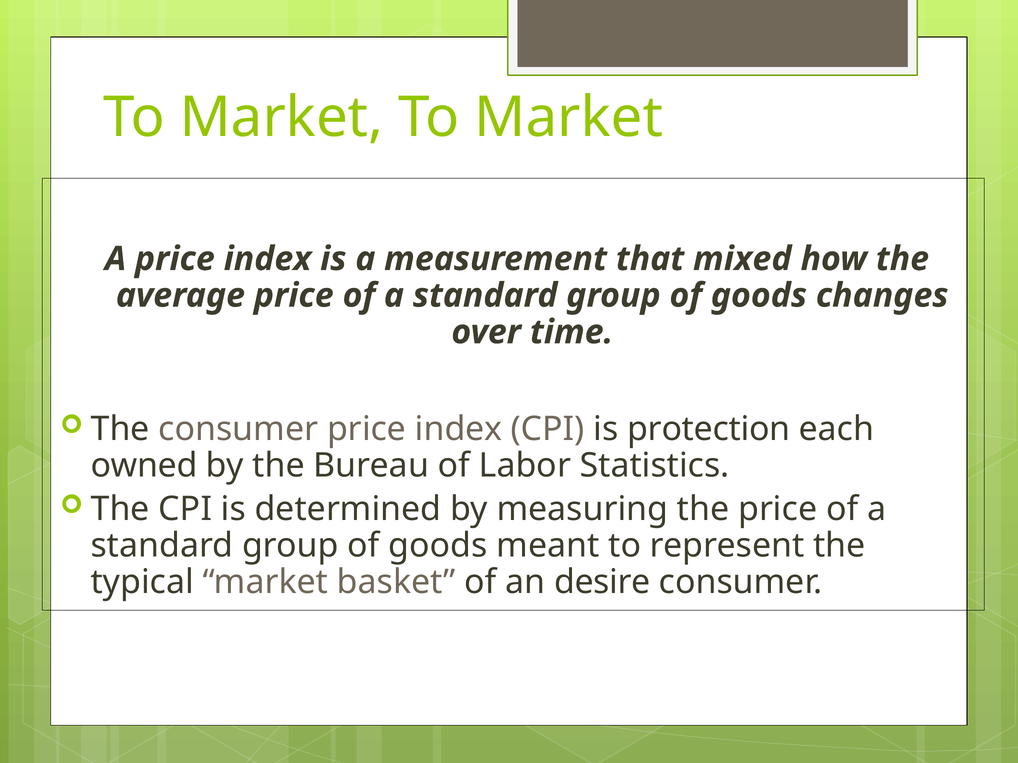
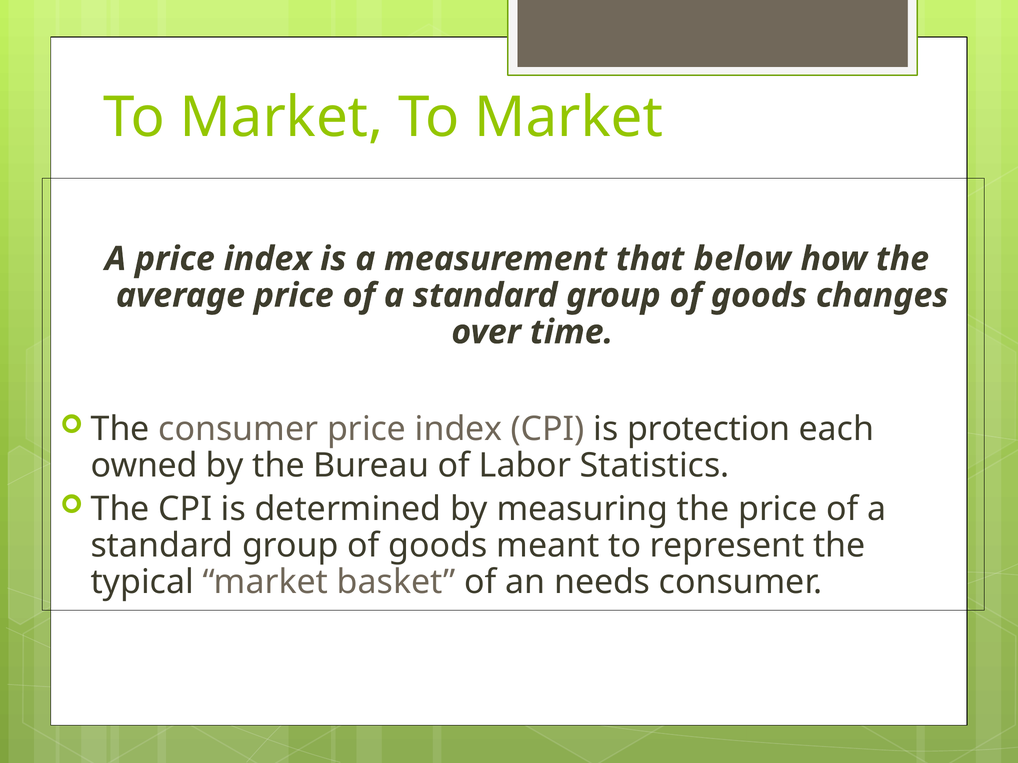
mixed: mixed -> below (742, 259)
desire: desire -> needs (602, 583)
